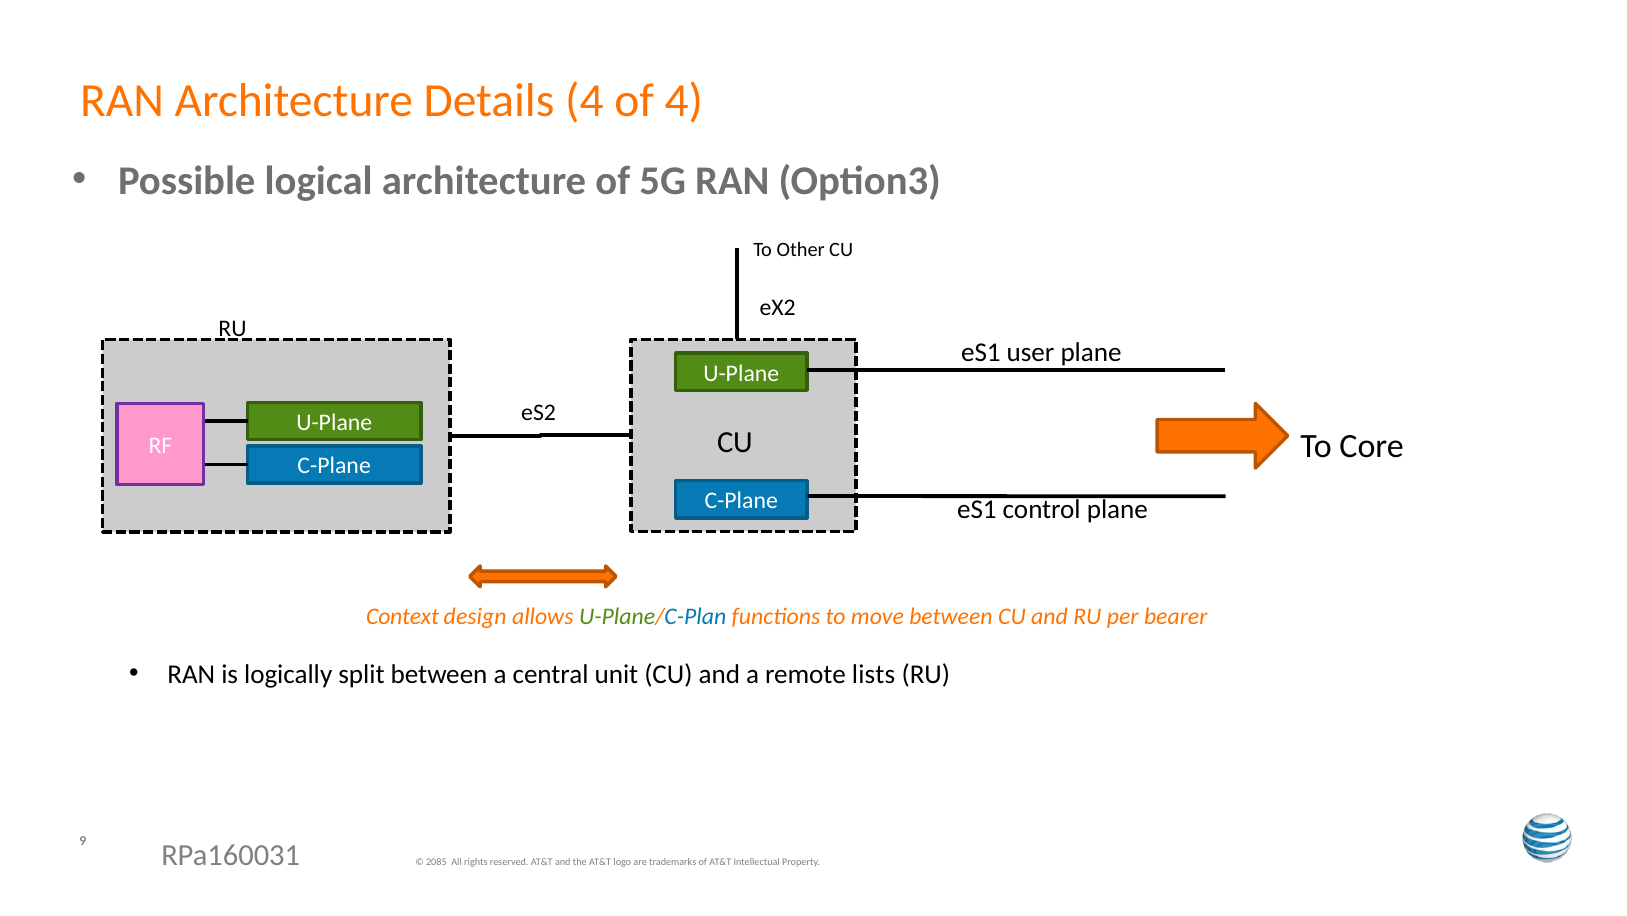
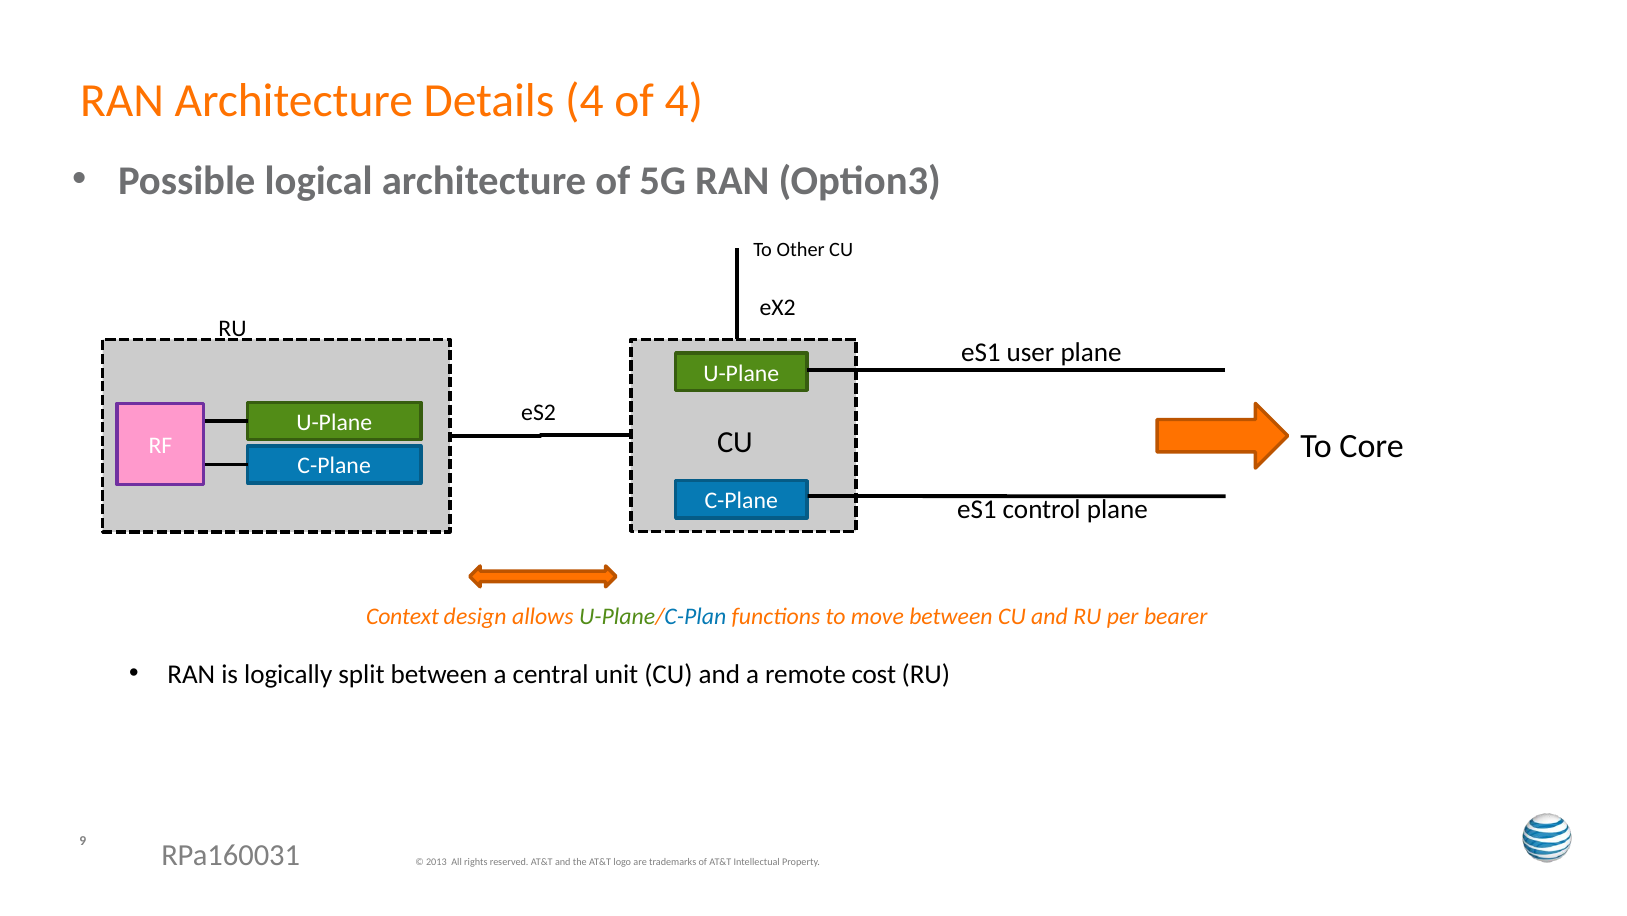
lists: lists -> cost (874, 674)
2085: 2085 -> 2013 (436, 863)
